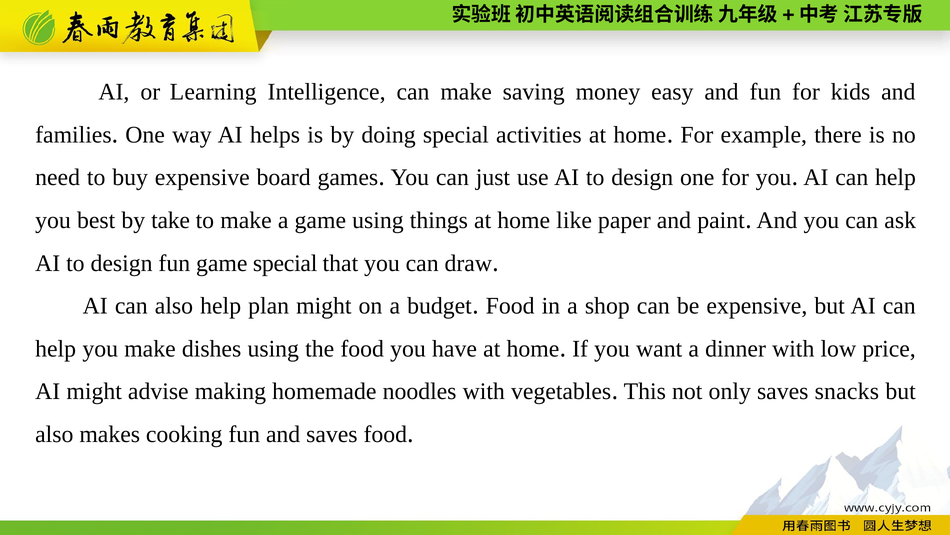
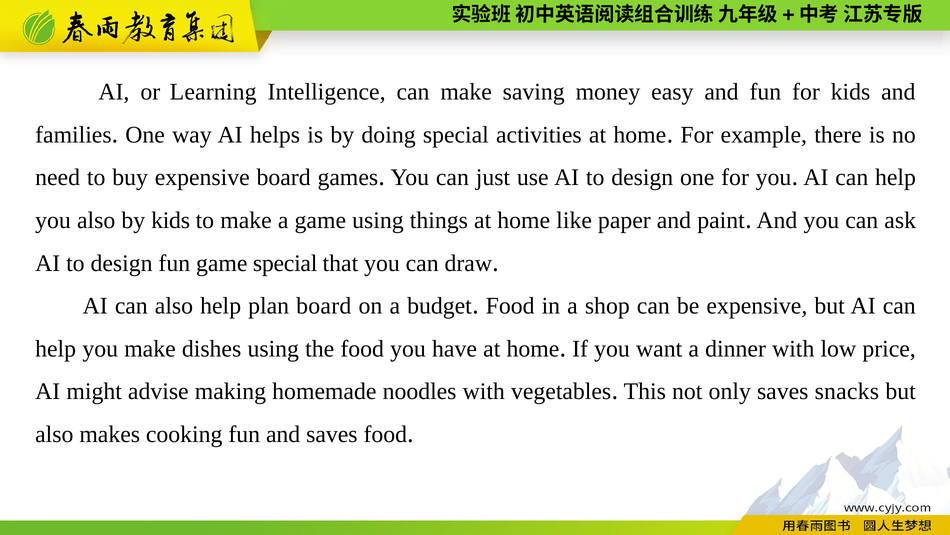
you best: best -> also (96, 220)
by take: take -> kids (171, 220)
plan might: might -> board (324, 306)
